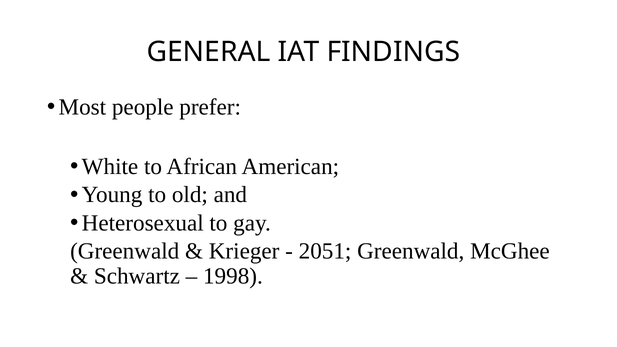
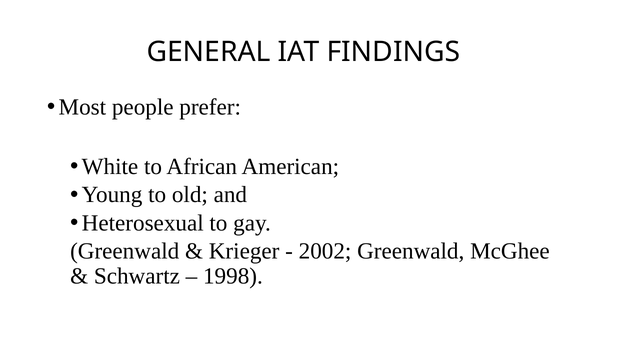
2051: 2051 -> 2002 (325, 251)
